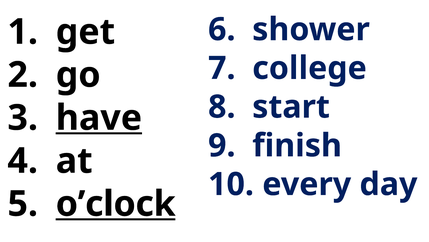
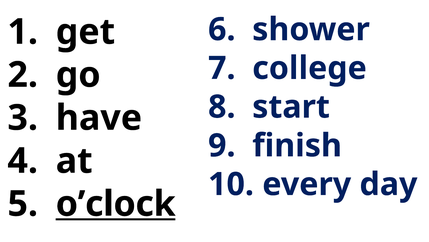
have underline: present -> none (99, 118)
